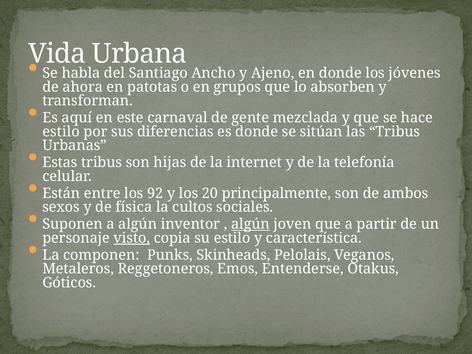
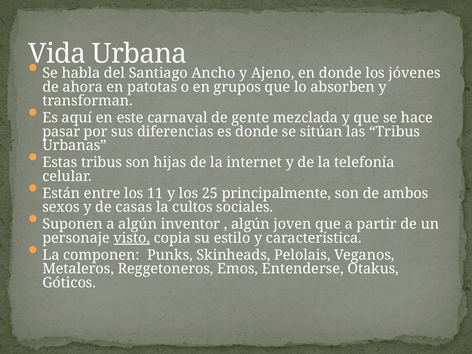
estilo: estilo -> pasar (61, 132)
92: 92 -> 11 (155, 193)
20: 20 -> 25 (210, 193)
física: física -> casas (134, 207)
algún underline: present -> none (251, 224)
